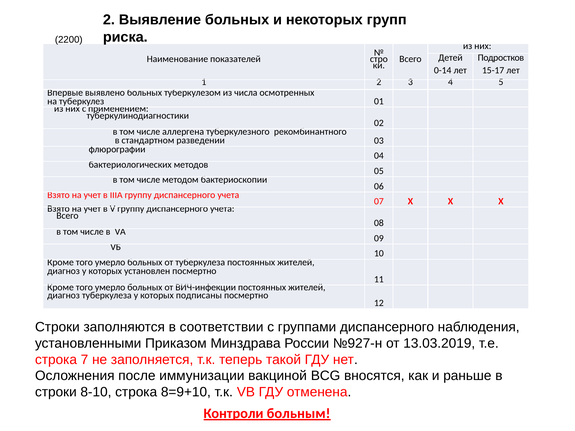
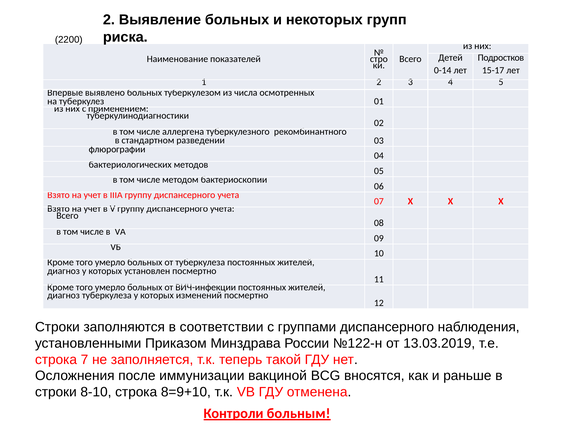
подписаны: подписаны -> изменений (199, 296)
№927-н: №927-н -> №122-н (358, 343)
